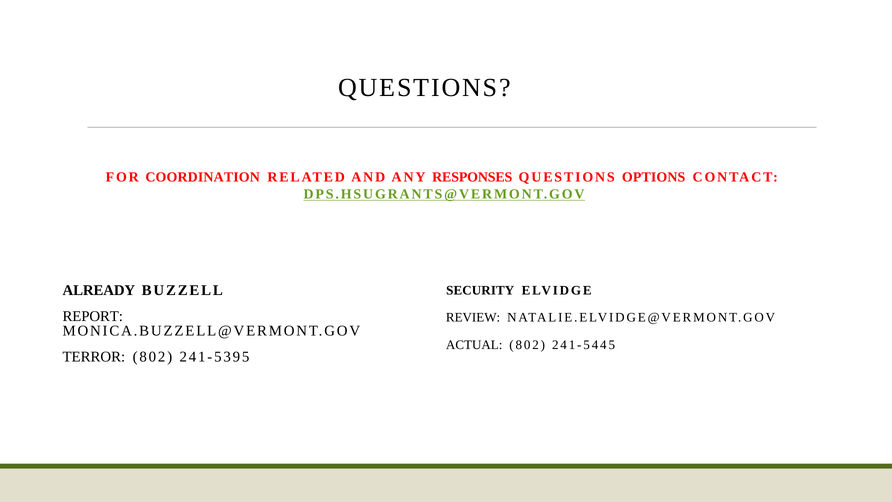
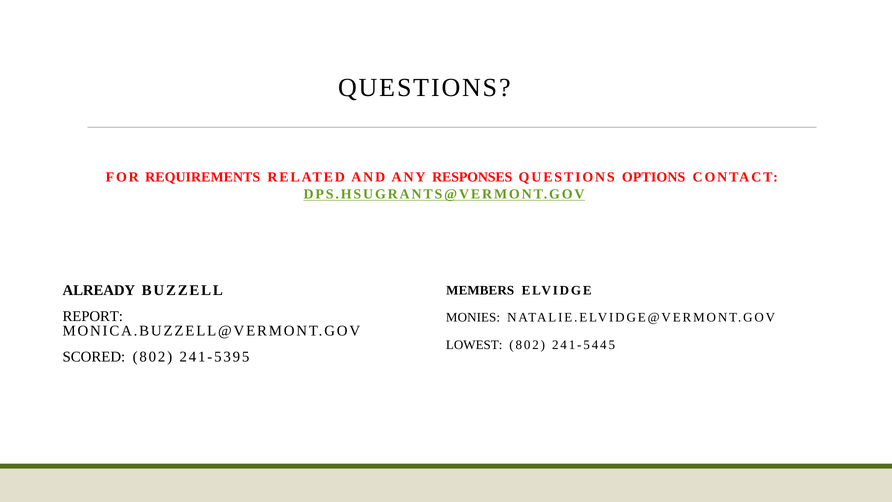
COORDINATION: COORDINATION -> REQUIREMENTS (203, 177)
SECURITY: SECURITY -> MEMBERS (480, 290)
REVIEW: REVIEW -> MONIES (473, 317)
ACTUAL: ACTUAL -> LOWEST (474, 345)
TERROR: TERROR -> SCORED (94, 357)
